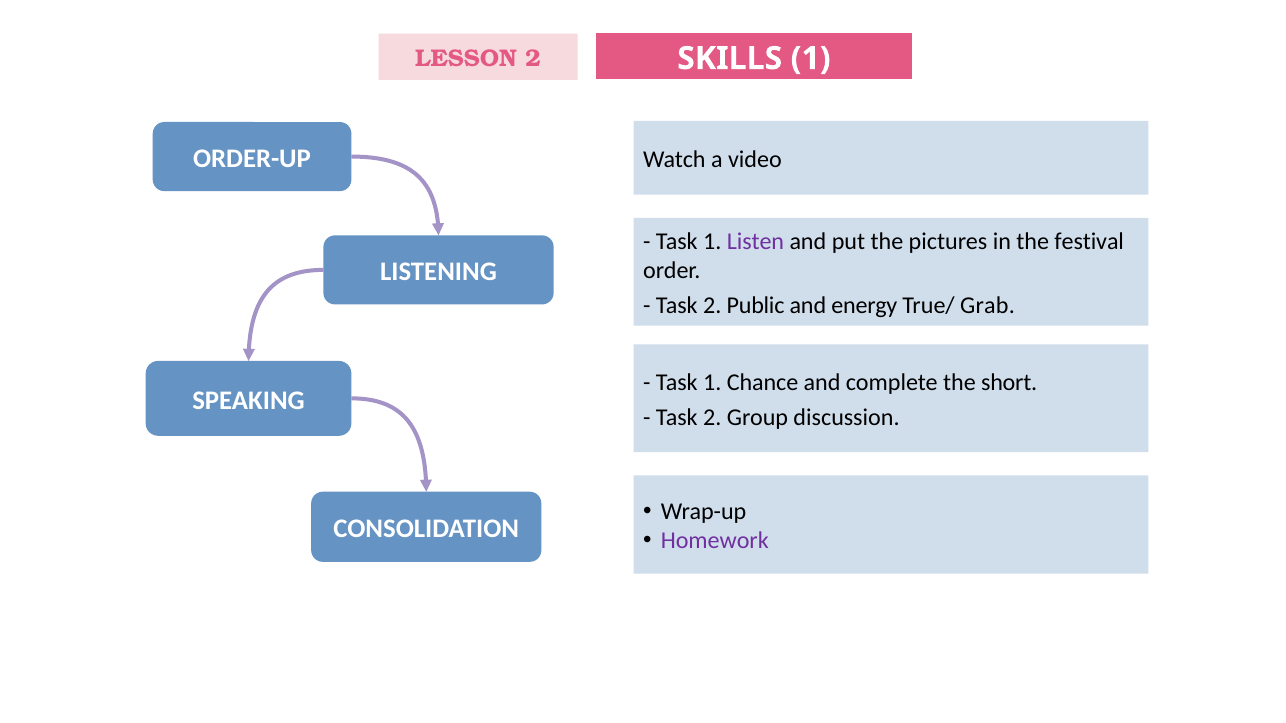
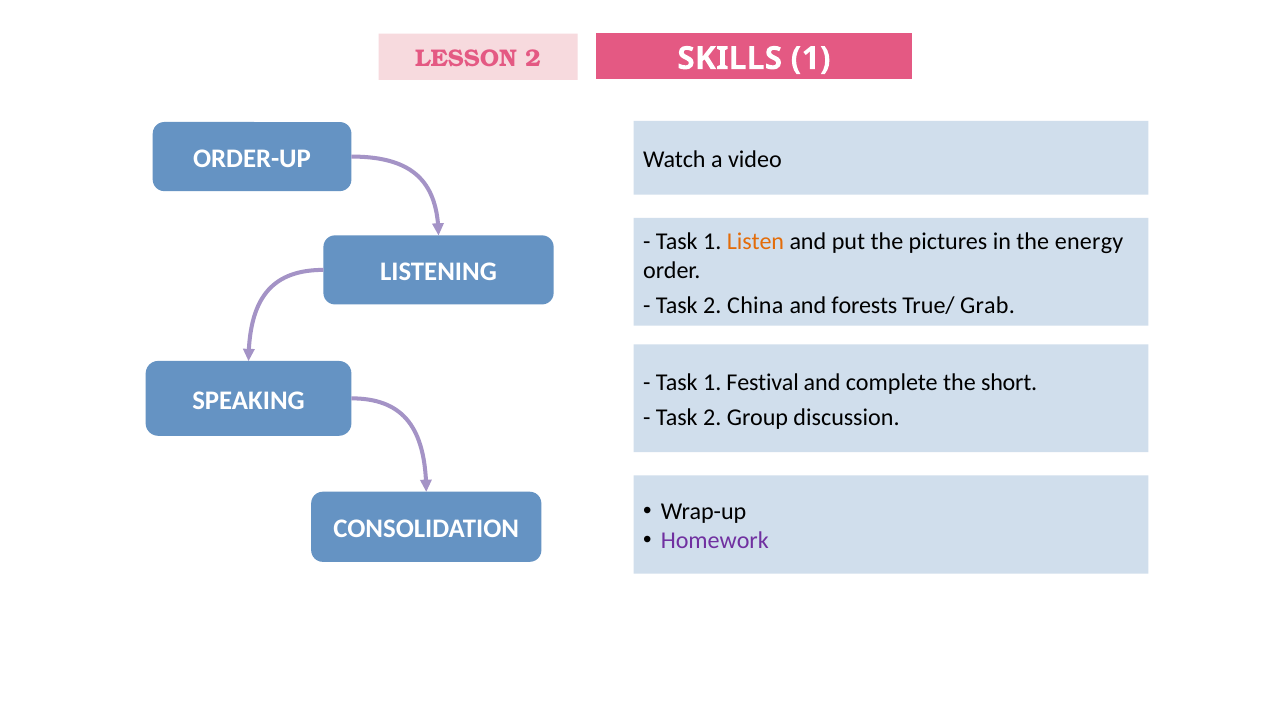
Listen colour: purple -> orange (755, 242)
festival: festival -> energy (1089, 242)
Public: Public -> China (755, 305)
energy: energy -> forests (864, 305)
Chance: Chance -> Festival (763, 383)
